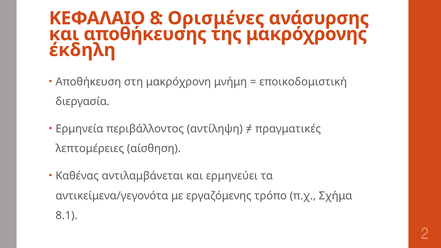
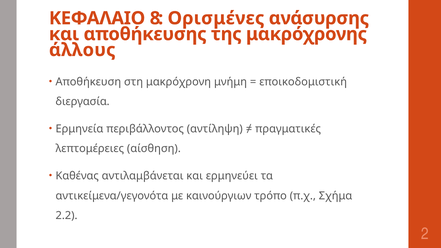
έκδηλη: έκδηλη -> άλλους (82, 50)
εργαζόμενης: εργαζόμενης -> καινούργιων (219, 196)
8.1: 8.1 -> 2.2 (67, 216)
